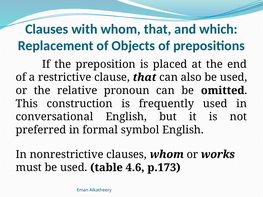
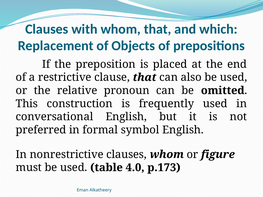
works: works -> figure (218, 155)
4.6: 4.6 -> 4.0 (135, 168)
